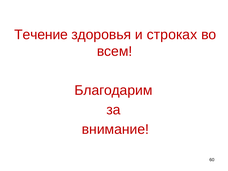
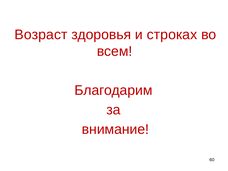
Течение: Течение -> Возраст (41, 35)
